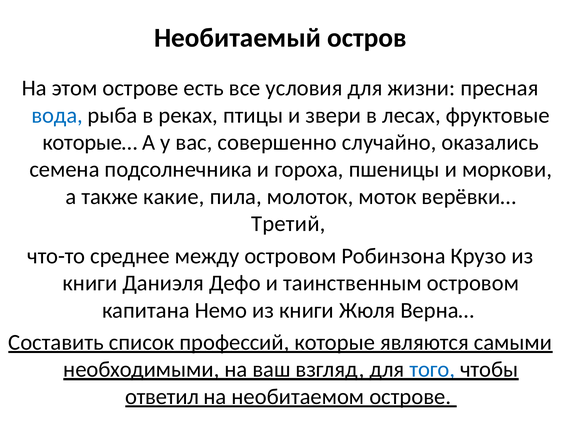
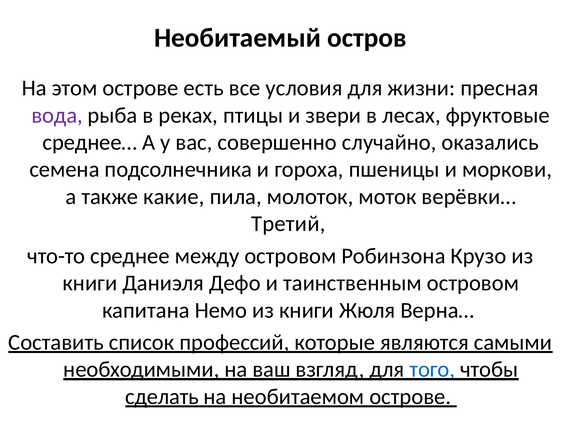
вода colour: blue -> purple (57, 115)
которые…: которые… -> среднее… (90, 142)
ответил: ответил -> сделать (162, 396)
